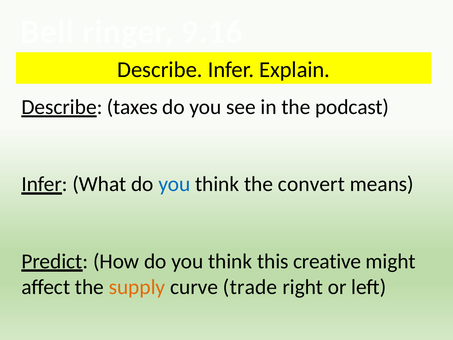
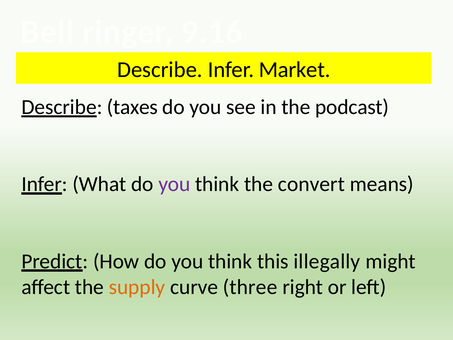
Explain: Explain -> Market (295, 70)
you colour: blue -> purple (174, 184)
creative: creative -> illegally (327, 261)
trade: trade -> three (250, 287)
